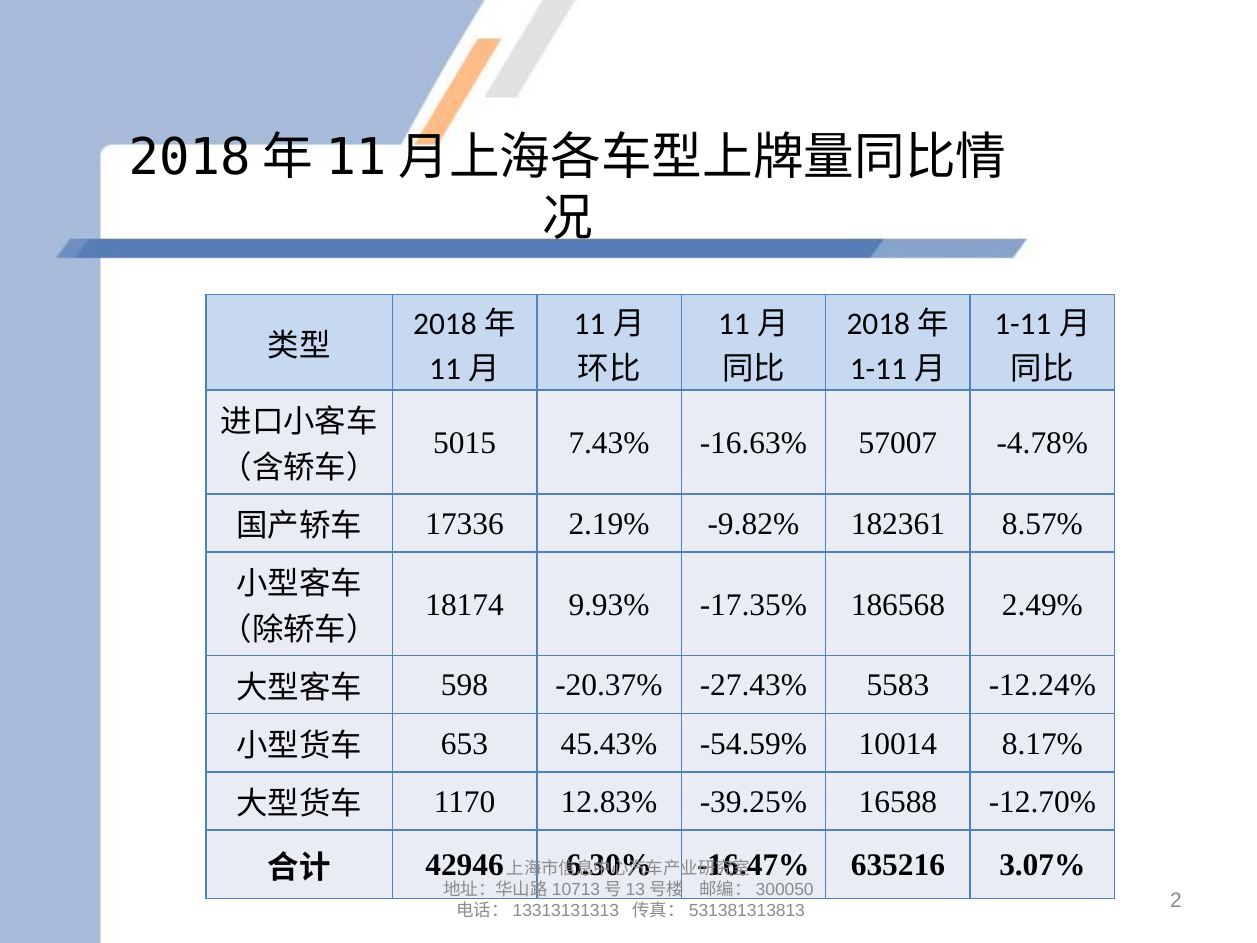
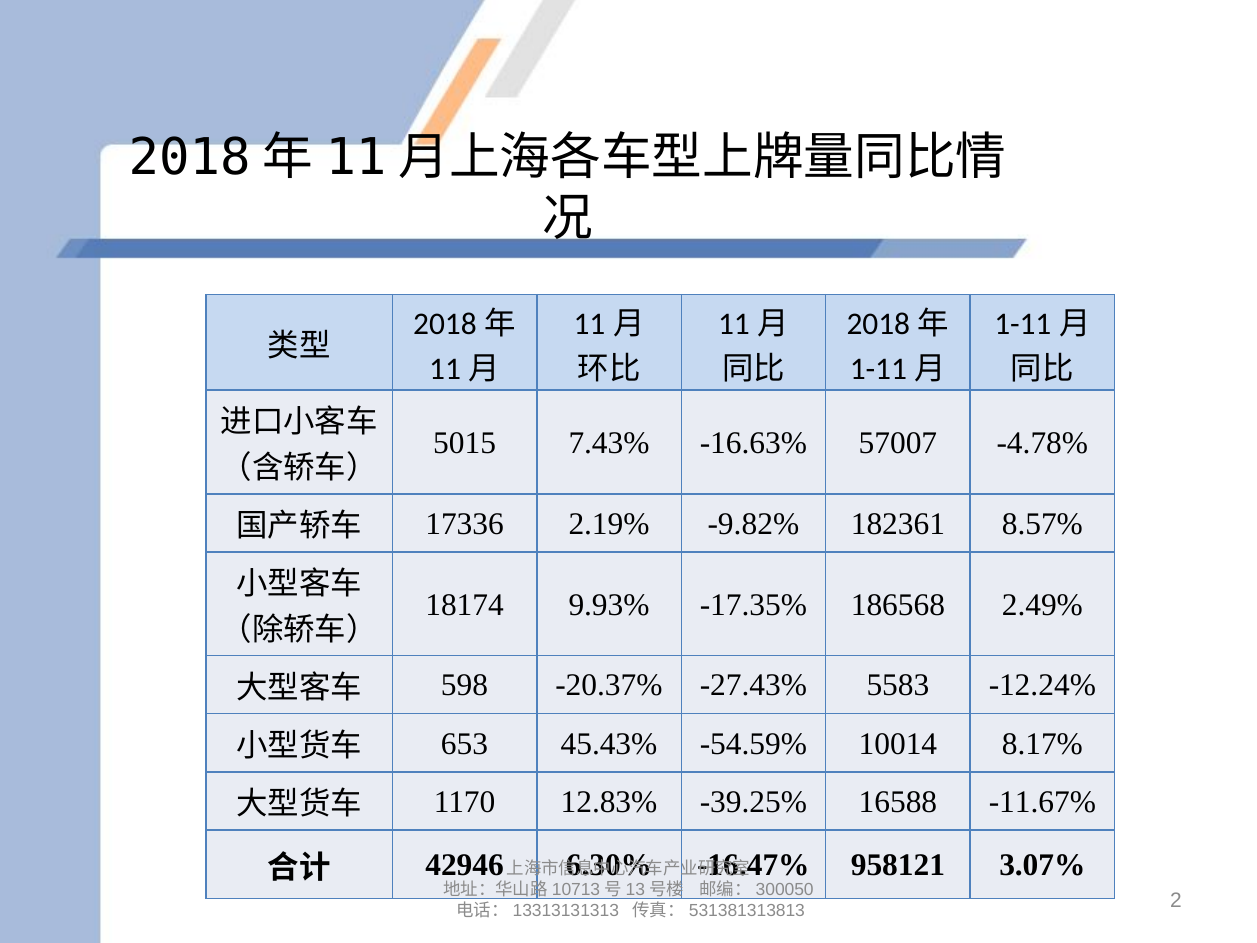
-12.70%: -12.70% -> -11.67% (1042, 802)
635216: 635216 -> 958121 (898, 865)
